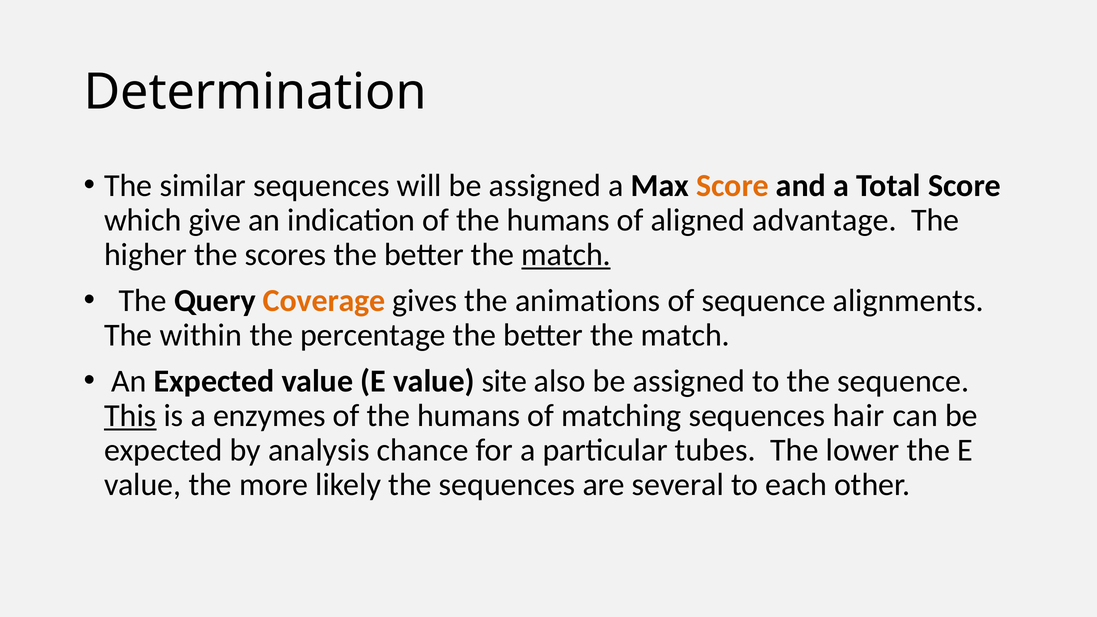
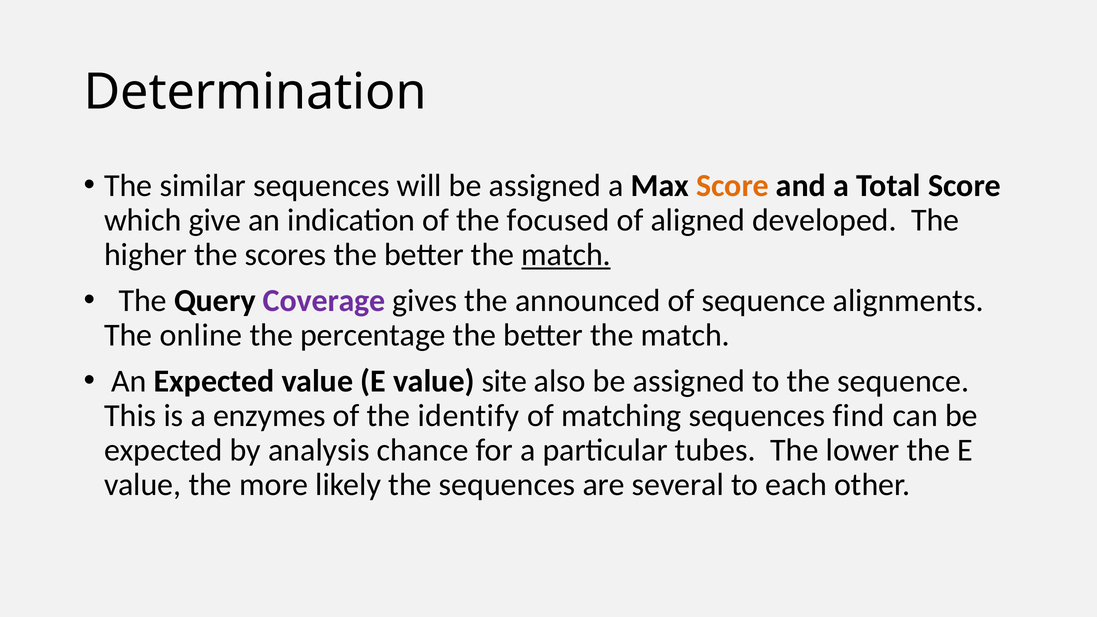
indication of the humans: humans -> focused (558, 220)
advantage: advantage -> developed (825, 220)
Coverage colour: orange -> purple (324, 301)
animations: animations -> announced (588, 301)
within: within -> online (201, 335)
This underline: present -> none (130, 416)
humans: humans -> identify (469, 416)
hair: hair -> find (859, 416)
